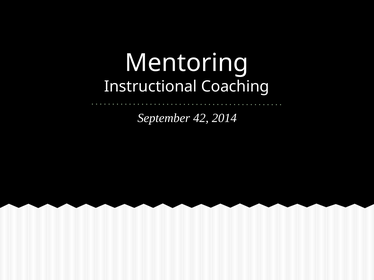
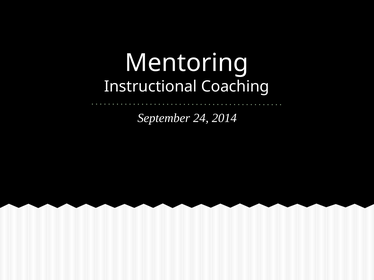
42: 42 -> 24 (201, 118)
